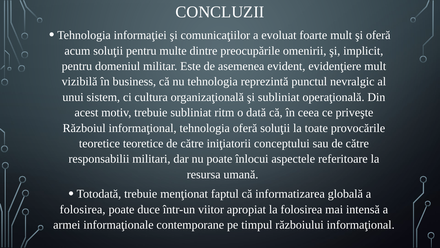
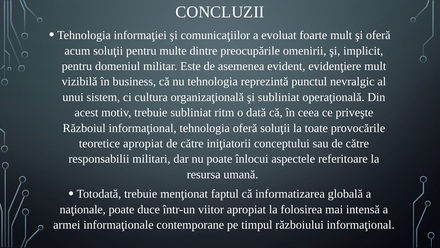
teoretice teoretice: teoretice -> apropiat (143, 143)
folosirea: folosirea -> naţionale (83, 209)
